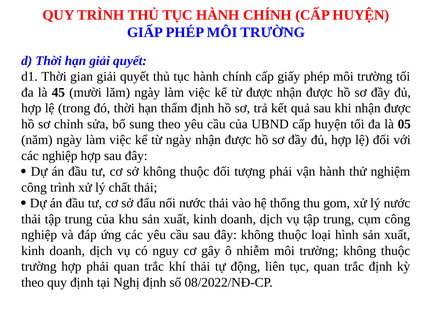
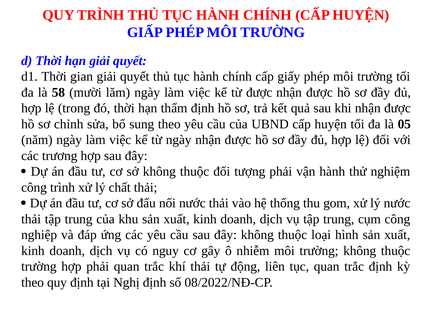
45: 45 -> 58 (58, 92)
các nghiệp: nghiệp -> trương (60, 156)
